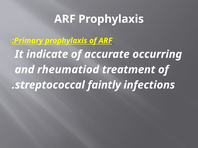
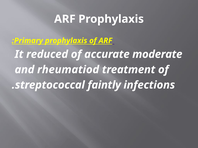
indicate: indicate -> reduced (47, 54)
occurring: occurring -> moderate (157, 54)
